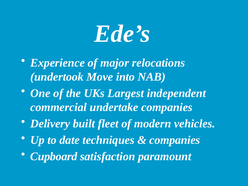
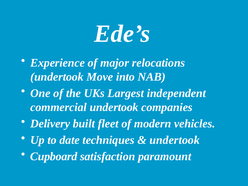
commercial undertake: undertake -> undertook (114, 107)
companies: companies -> undertook (175, 140)
